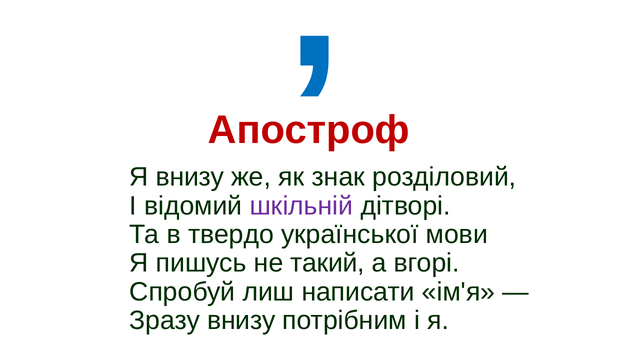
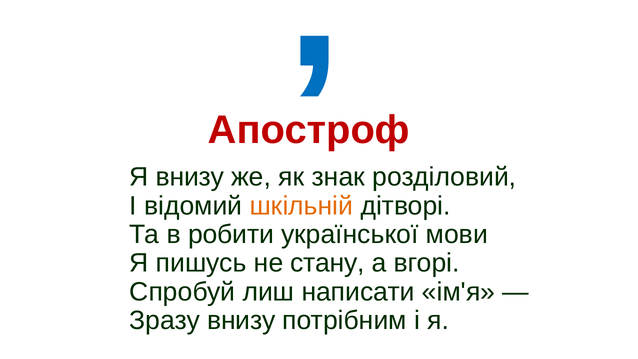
шкільній colour: purple -> orange (301, 206)
твердо: твердо -> робити (231, 234)
такий: такий -> стану (328, 263)
